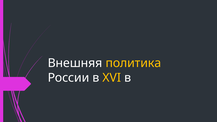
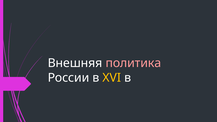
политика colour: yellow -> pink (133, 63)
